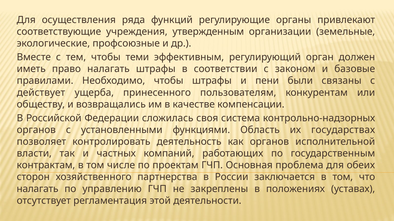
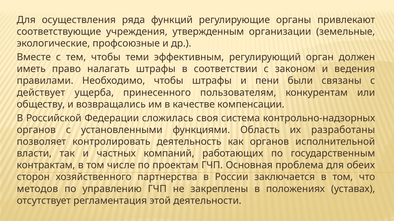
базовые: базовые -> ведения (355, 69)
государствах: государствах -> разработаны (343, 130)
налагать: налагать -> методов (37, 189)
